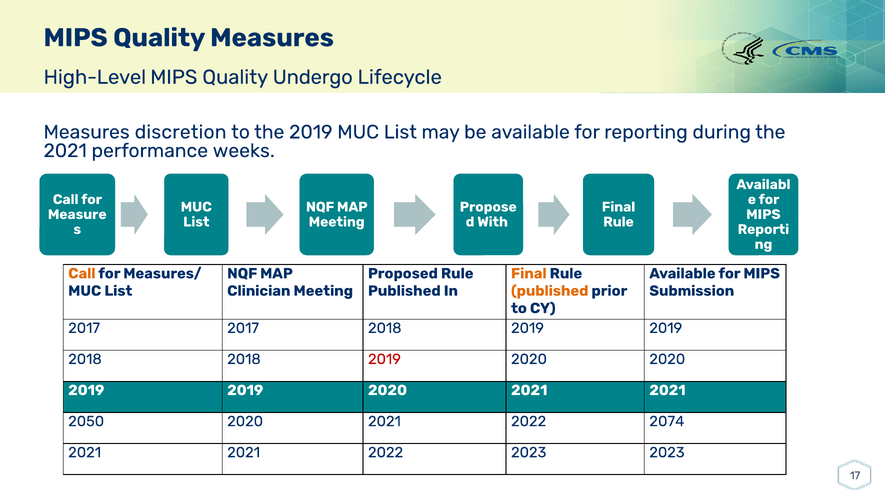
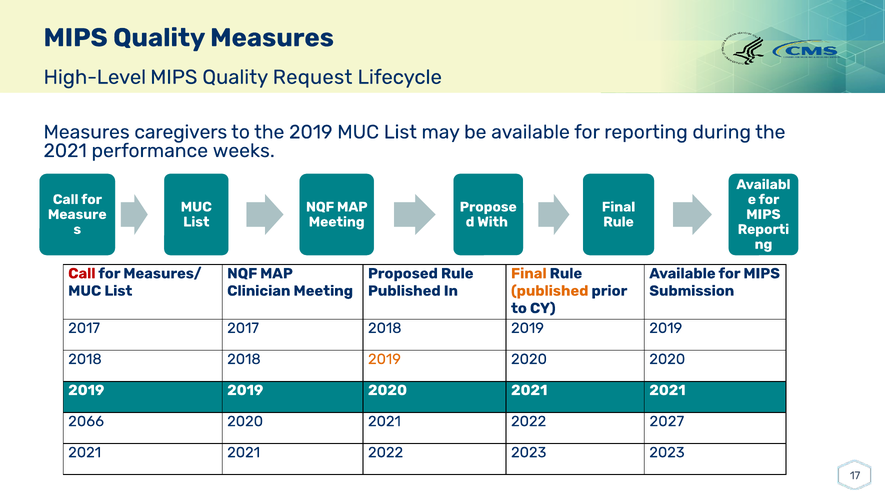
Undergo: Undergo -> Request (313, 77)
discretion: discretion -> caregivers (181, 132)
Call colour: orange -> red (82, 273)
2019 colour: red -> orange (384, 359)
2050: 2050 -> 2066 (86, 421)
2074: 2074 -> 2027 (667, 421)
